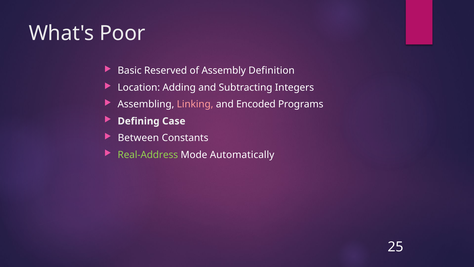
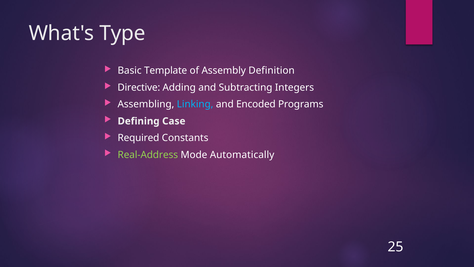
Poor: Poor -> Type (122, 33)
Reserved: Reserved -> Template (166, 71)
Location: Location -> Directive (139, 87)
Linking colour: pink -> light blue (195, 104)
Between: Between -> Required (138, 138)
